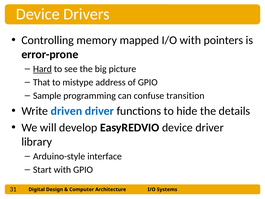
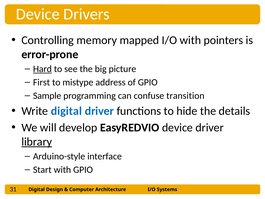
That: That -> First (41, 82)
Write driven: driven -> digital (66, 111)
library underline: none -> present (37, 142)
